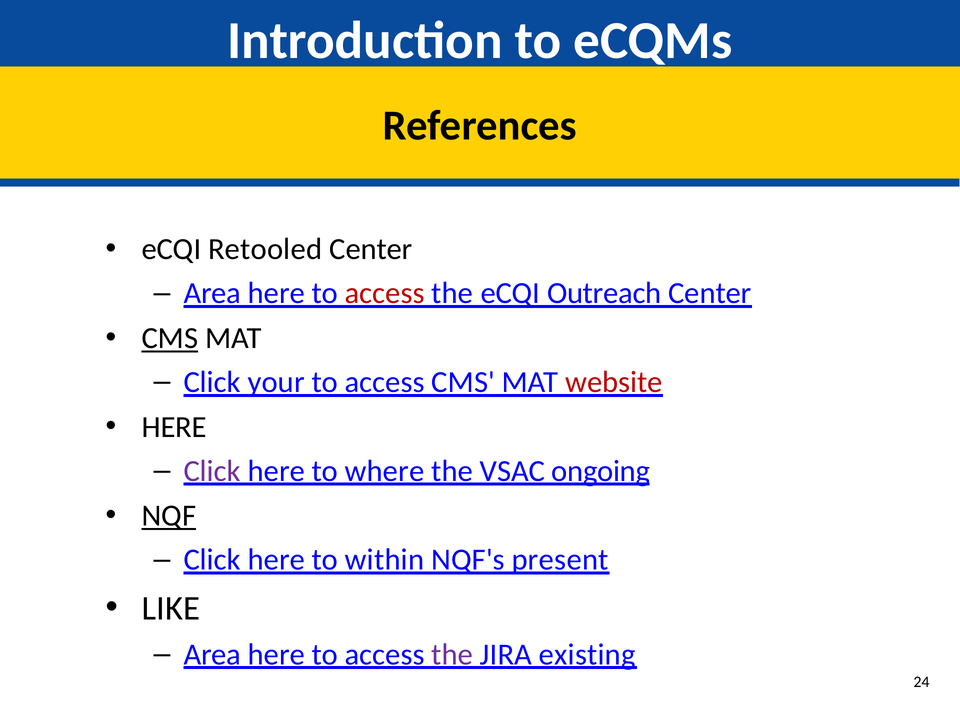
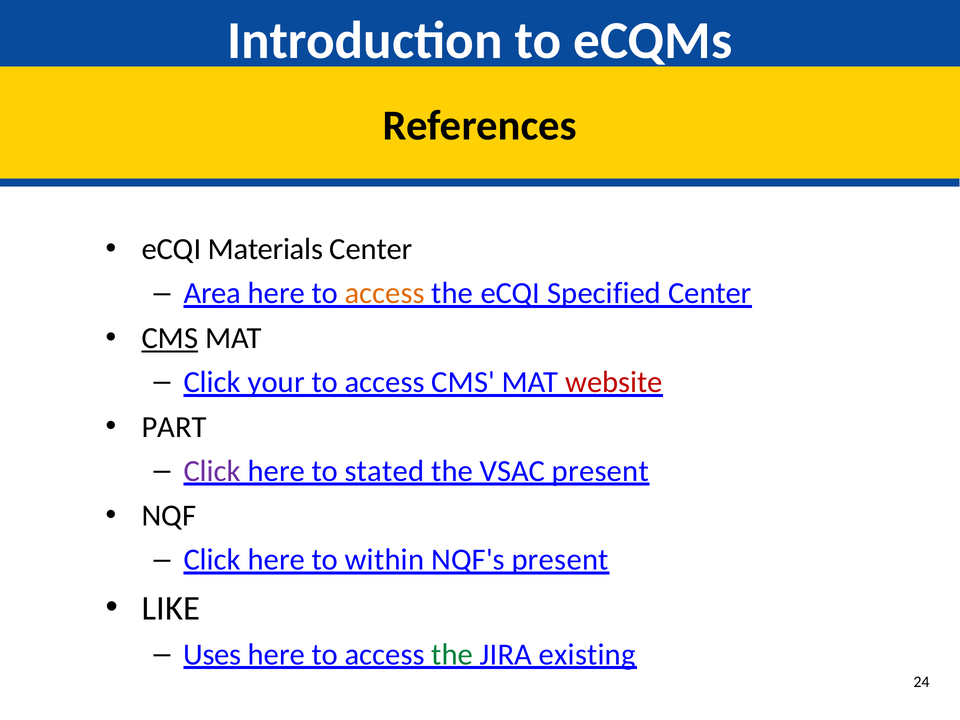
Retooled: Retooled -> Materials (265, 249)
access colour: red -> orange (385, 293)
Outreach: Outreach -> Specified (604, 293)
HERE: HERE -> PART (174, 427)
where: where -> stated (385, 471)
VSAC ongoing: ongoing -> present (600, 471)
NQF underline: present -> none (169, 516)
Area: Area -> Uses (212, 654)
the colour: purple -> green (452, 654)
